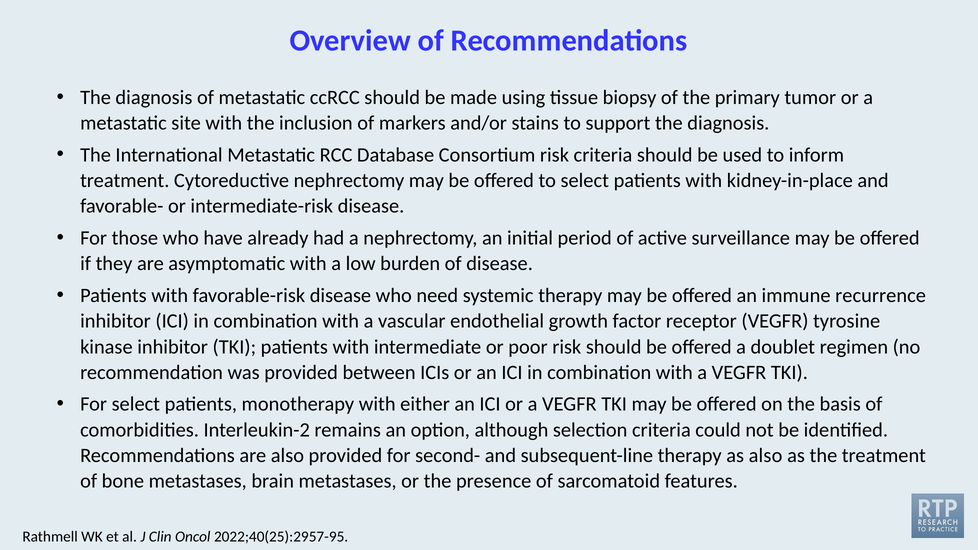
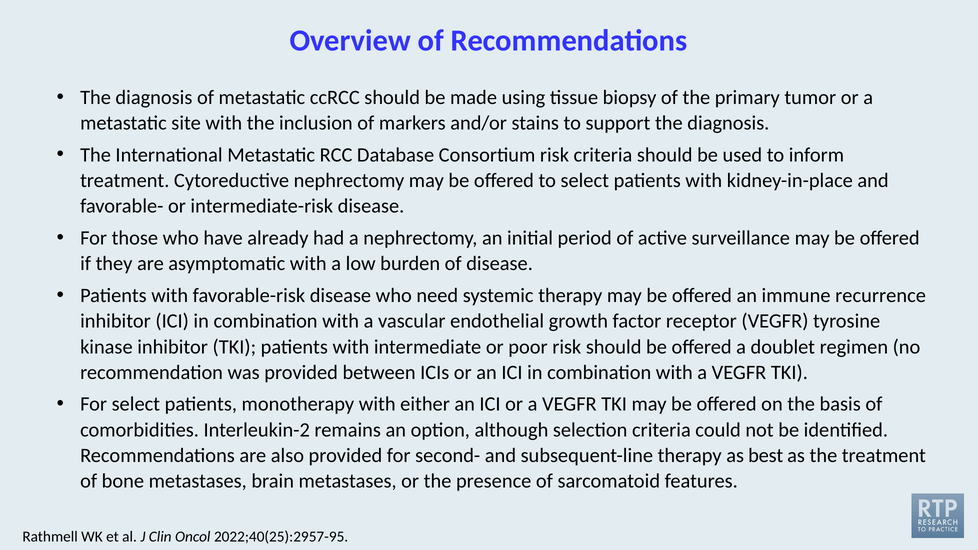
as also: also -> best (766, 456)
